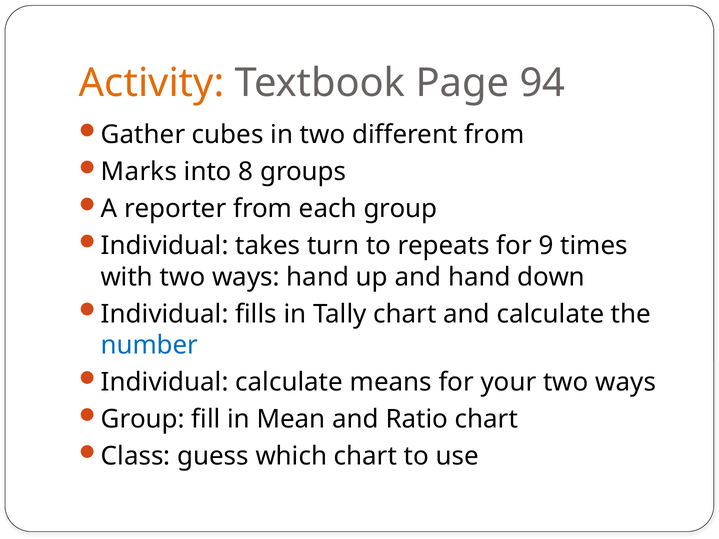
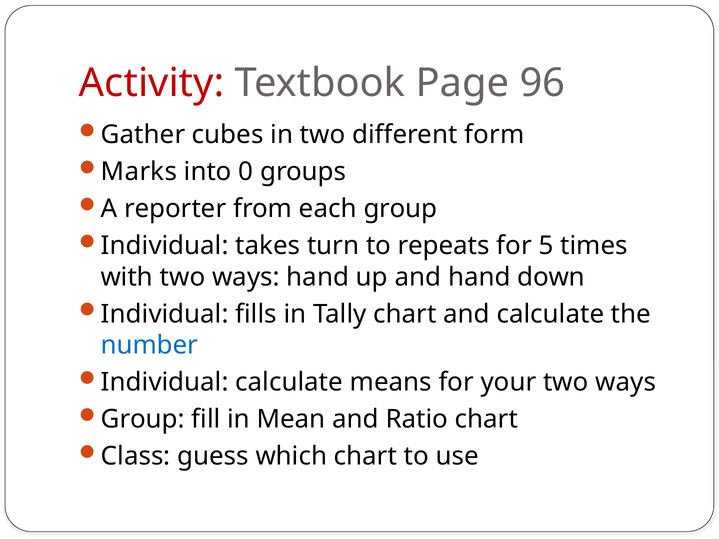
Activity colour: orange -> red (152, 83)
94: 94 -> 96 (542, 83)
different from: from -> form (494, 135)
8: 8 -> 0 (246, 172)
9: 9 -> 5 (546, 246)
